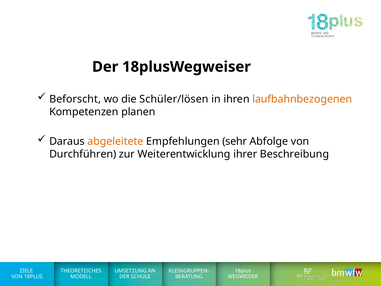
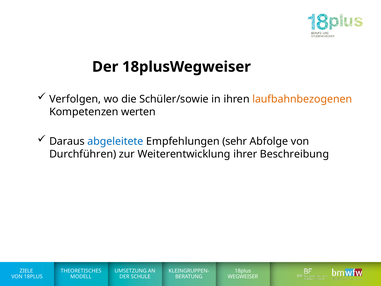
Beforscht: Beforscht -> Verfolgen (75, 99)
Schüler/lösen: Schüler/lösen -> Schüler/sowie (174, 99)
planen: planen -> werten (138, 112)
abgeleitete colour: orange -> blue (115, 141)
